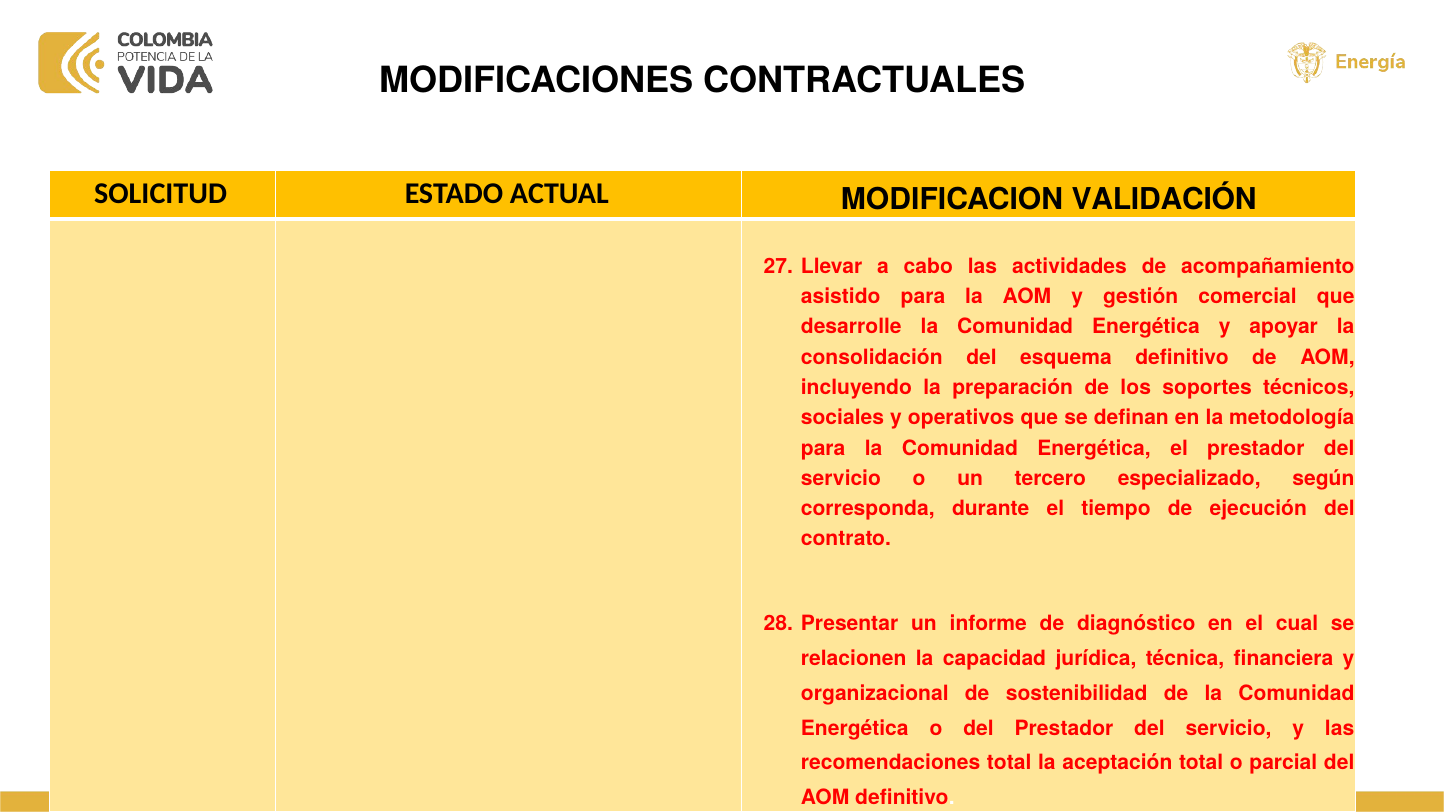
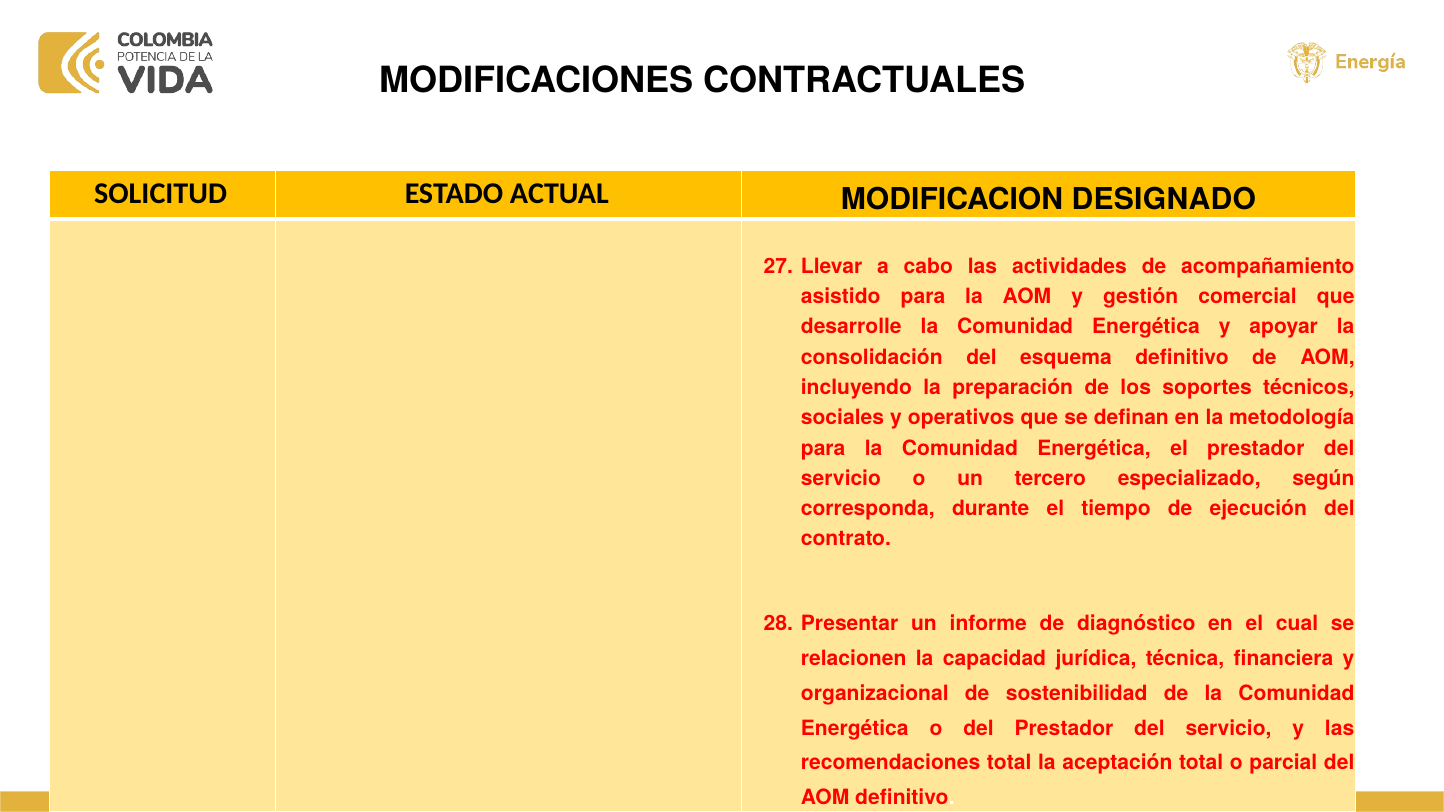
VALIDACIÓN: VALIDACIÓN -> DESIGNADO (1164, 200)
